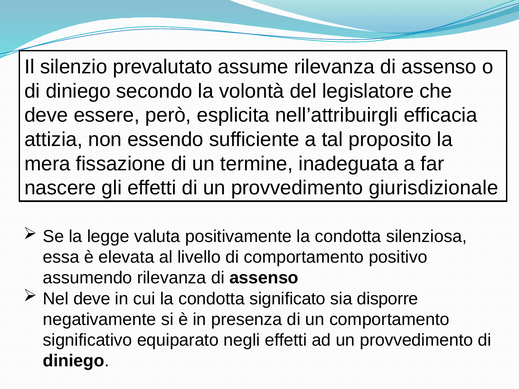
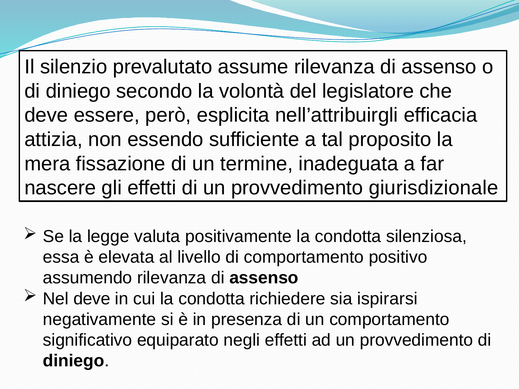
significato: significato -> richiedere (288, 299)
disporre: disporre -> ispirarsi (387, 299)
